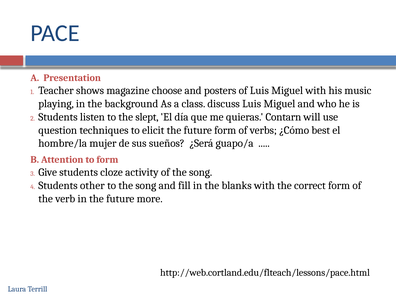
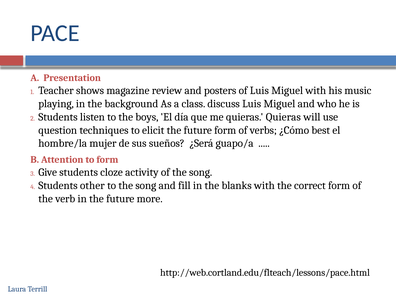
choose: choose -> review (167, 91)
slept: slept -> boys (147, 117)
quieras Contarn: Contarn -> Quieras (283, 117)
